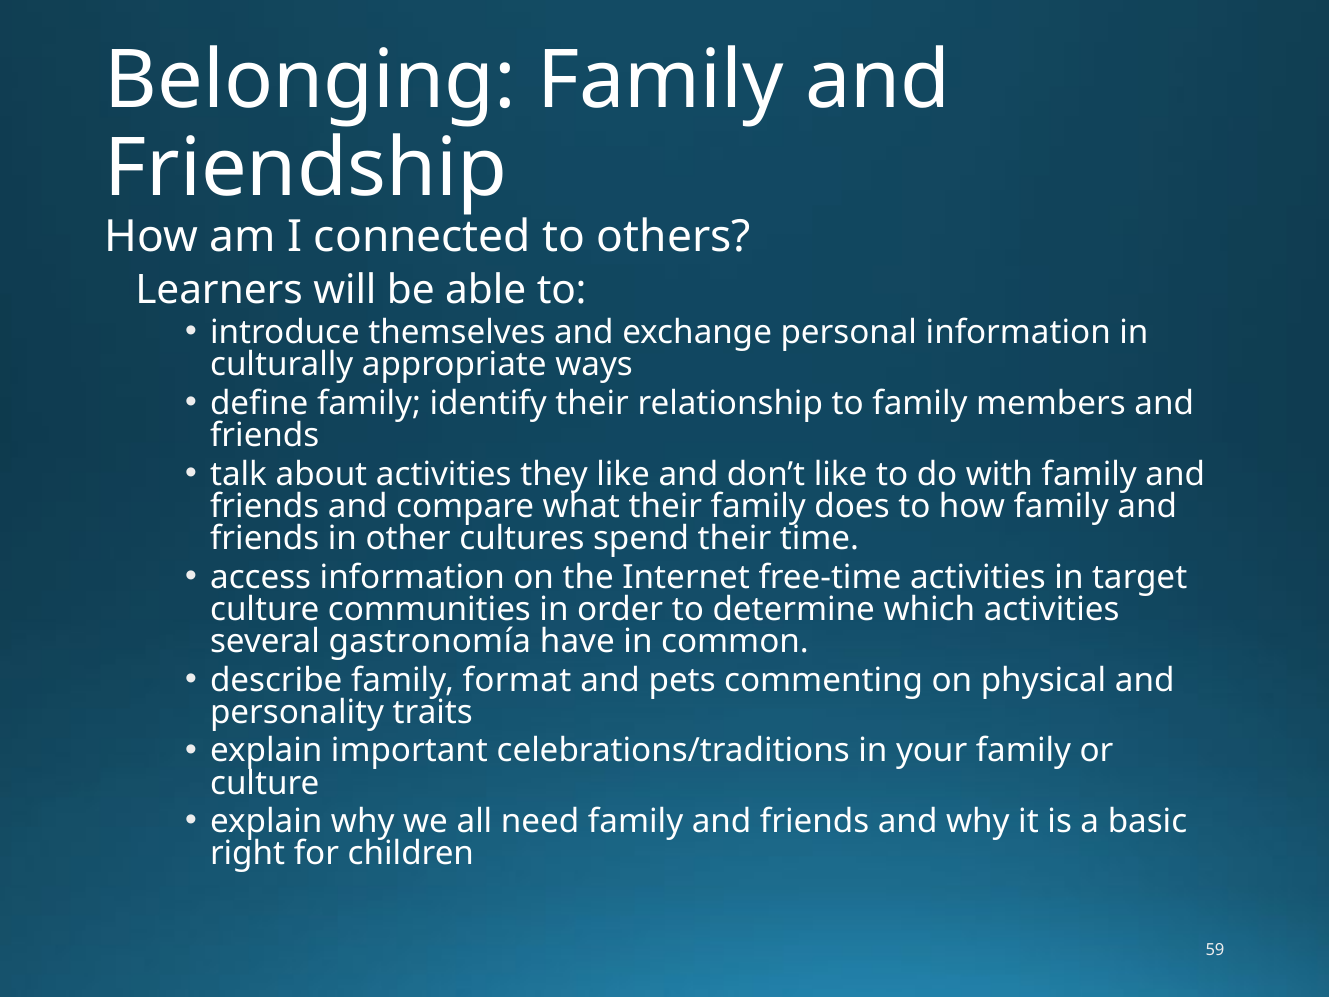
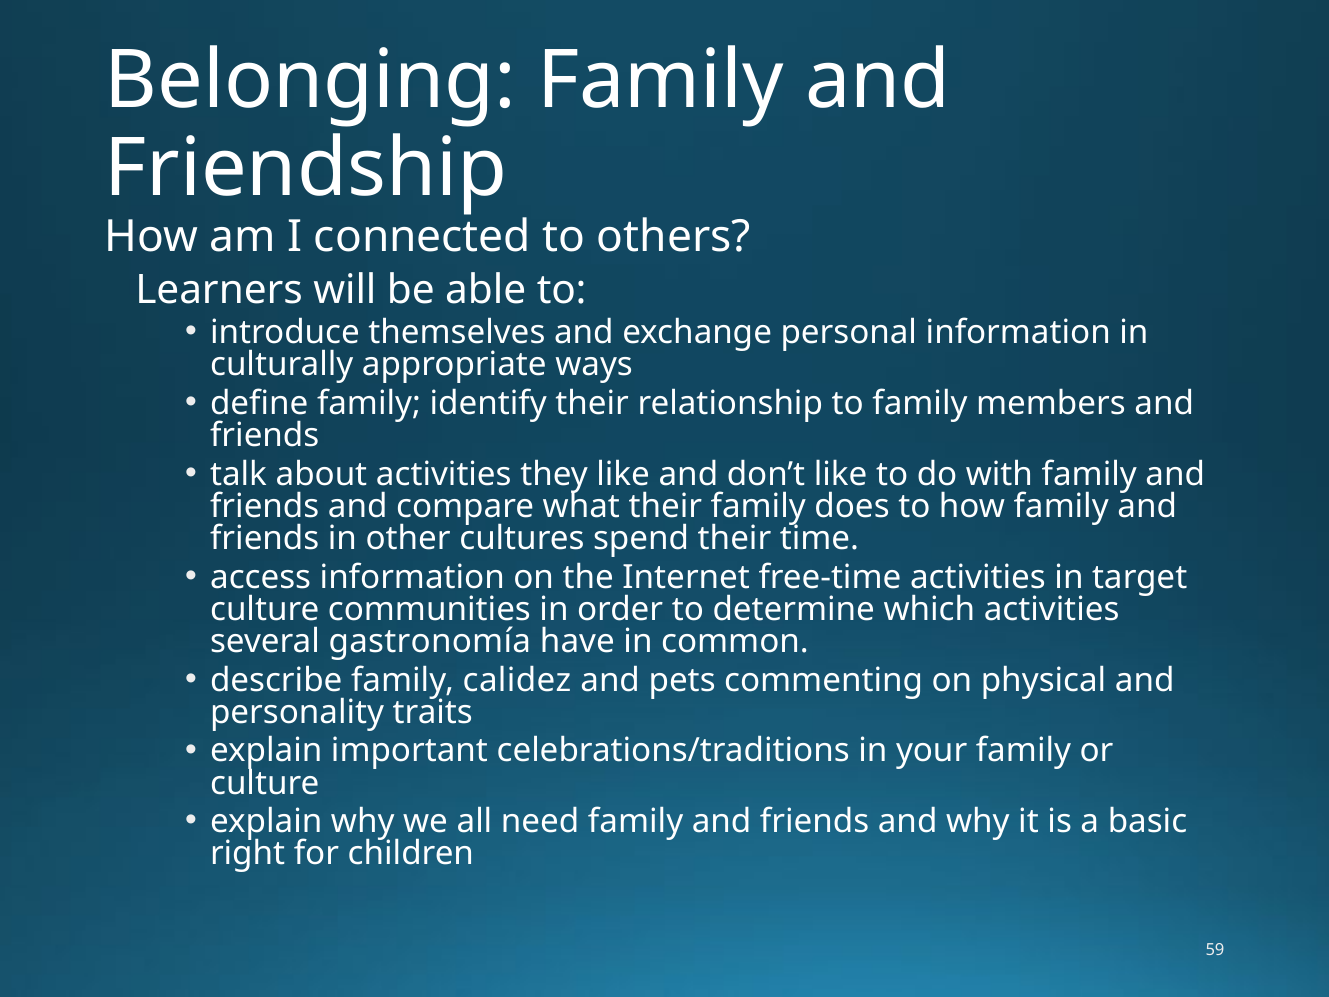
format: format -> calidez (517, 680)
